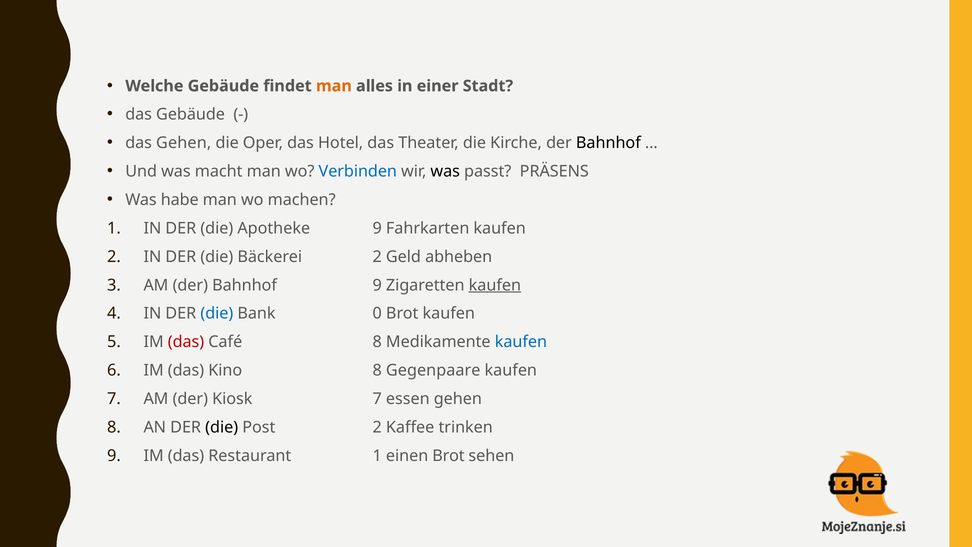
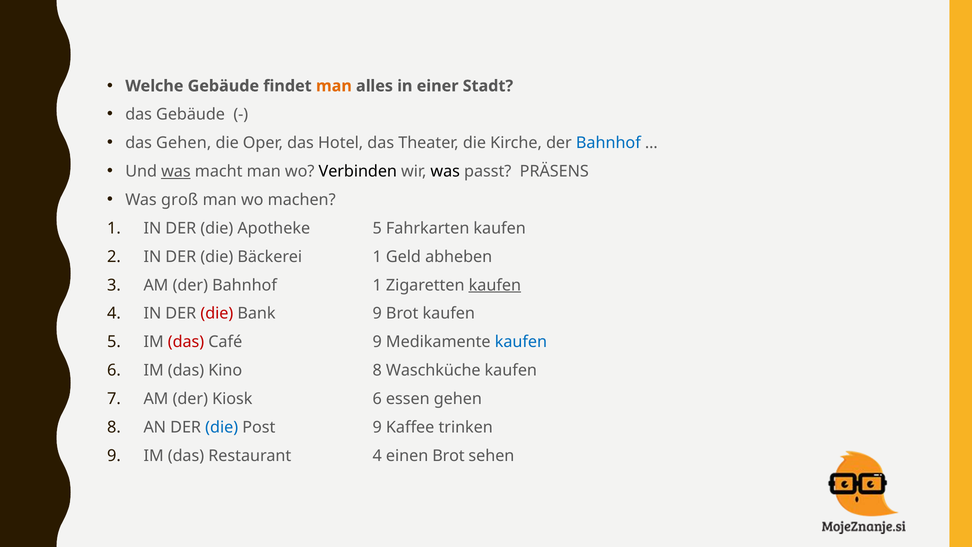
Bahnhof colour: black -> blue (608, 143)
was underline: none -> present (176, 171)
Verbinden colour: blue -> black (358, 171)
habe: habe -> groß (180, 200)
Apotheke 9: 9 -> 5 (377, 228)
Bäckerei 2: 2 -> 1 (377, 257)
Bahnhof 9: 9 -> 1 (377, 285)
die colour: blue -> red (217, 313)
Bank 0: 0 -> 9 (377, 313)
Café 8: 8 -> 9 (377, 342)
Gegenpaare: Gegenpaare -> Waschküche (433, 370)
Kiosk 7: 7 -> 6 (377, 399)
die colour: black -> blue (222, 427)
Post 2: 2 -> 9 (377, 427)
Restaurant 1: 1 -> 4 (377, 456)
